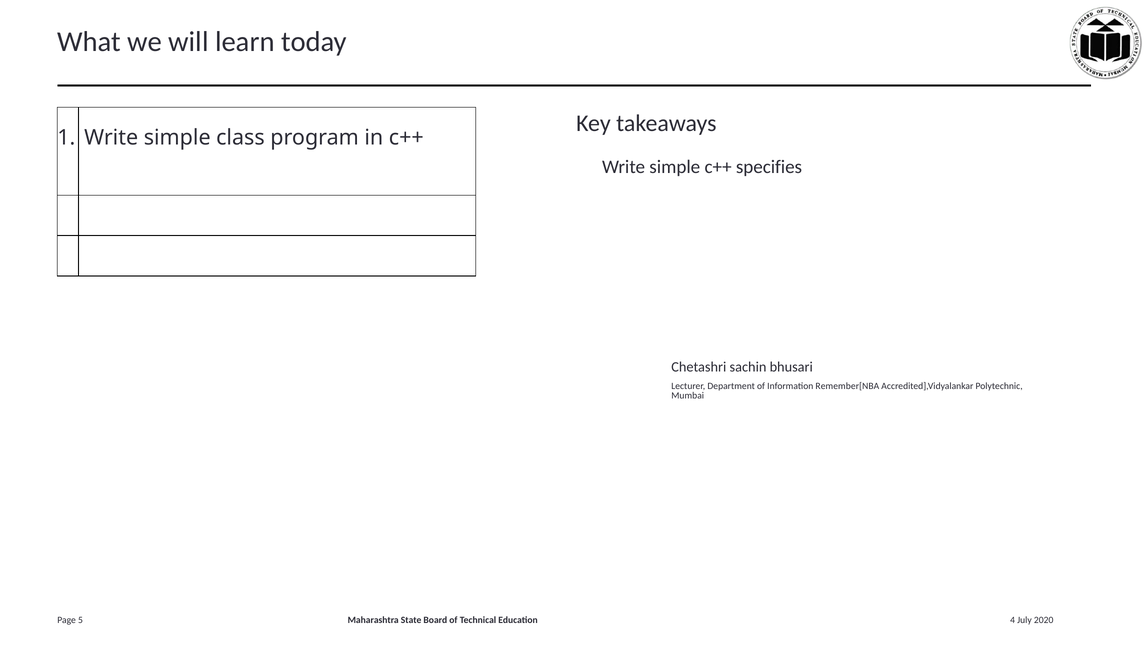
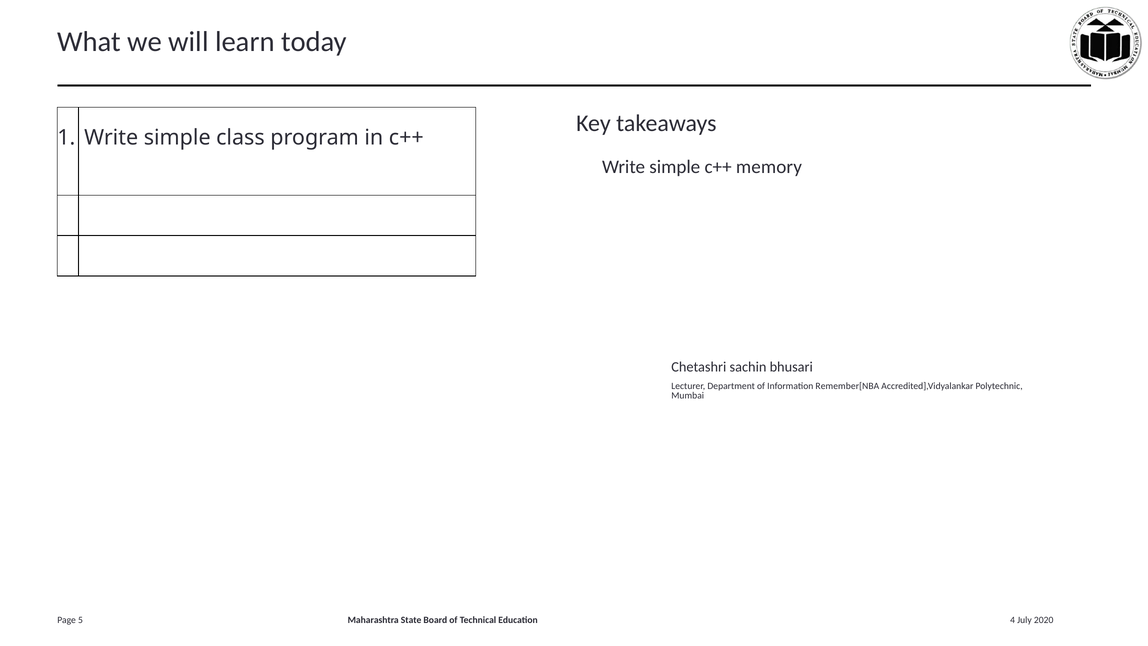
specifies: specifies -> memory (769, 167)
